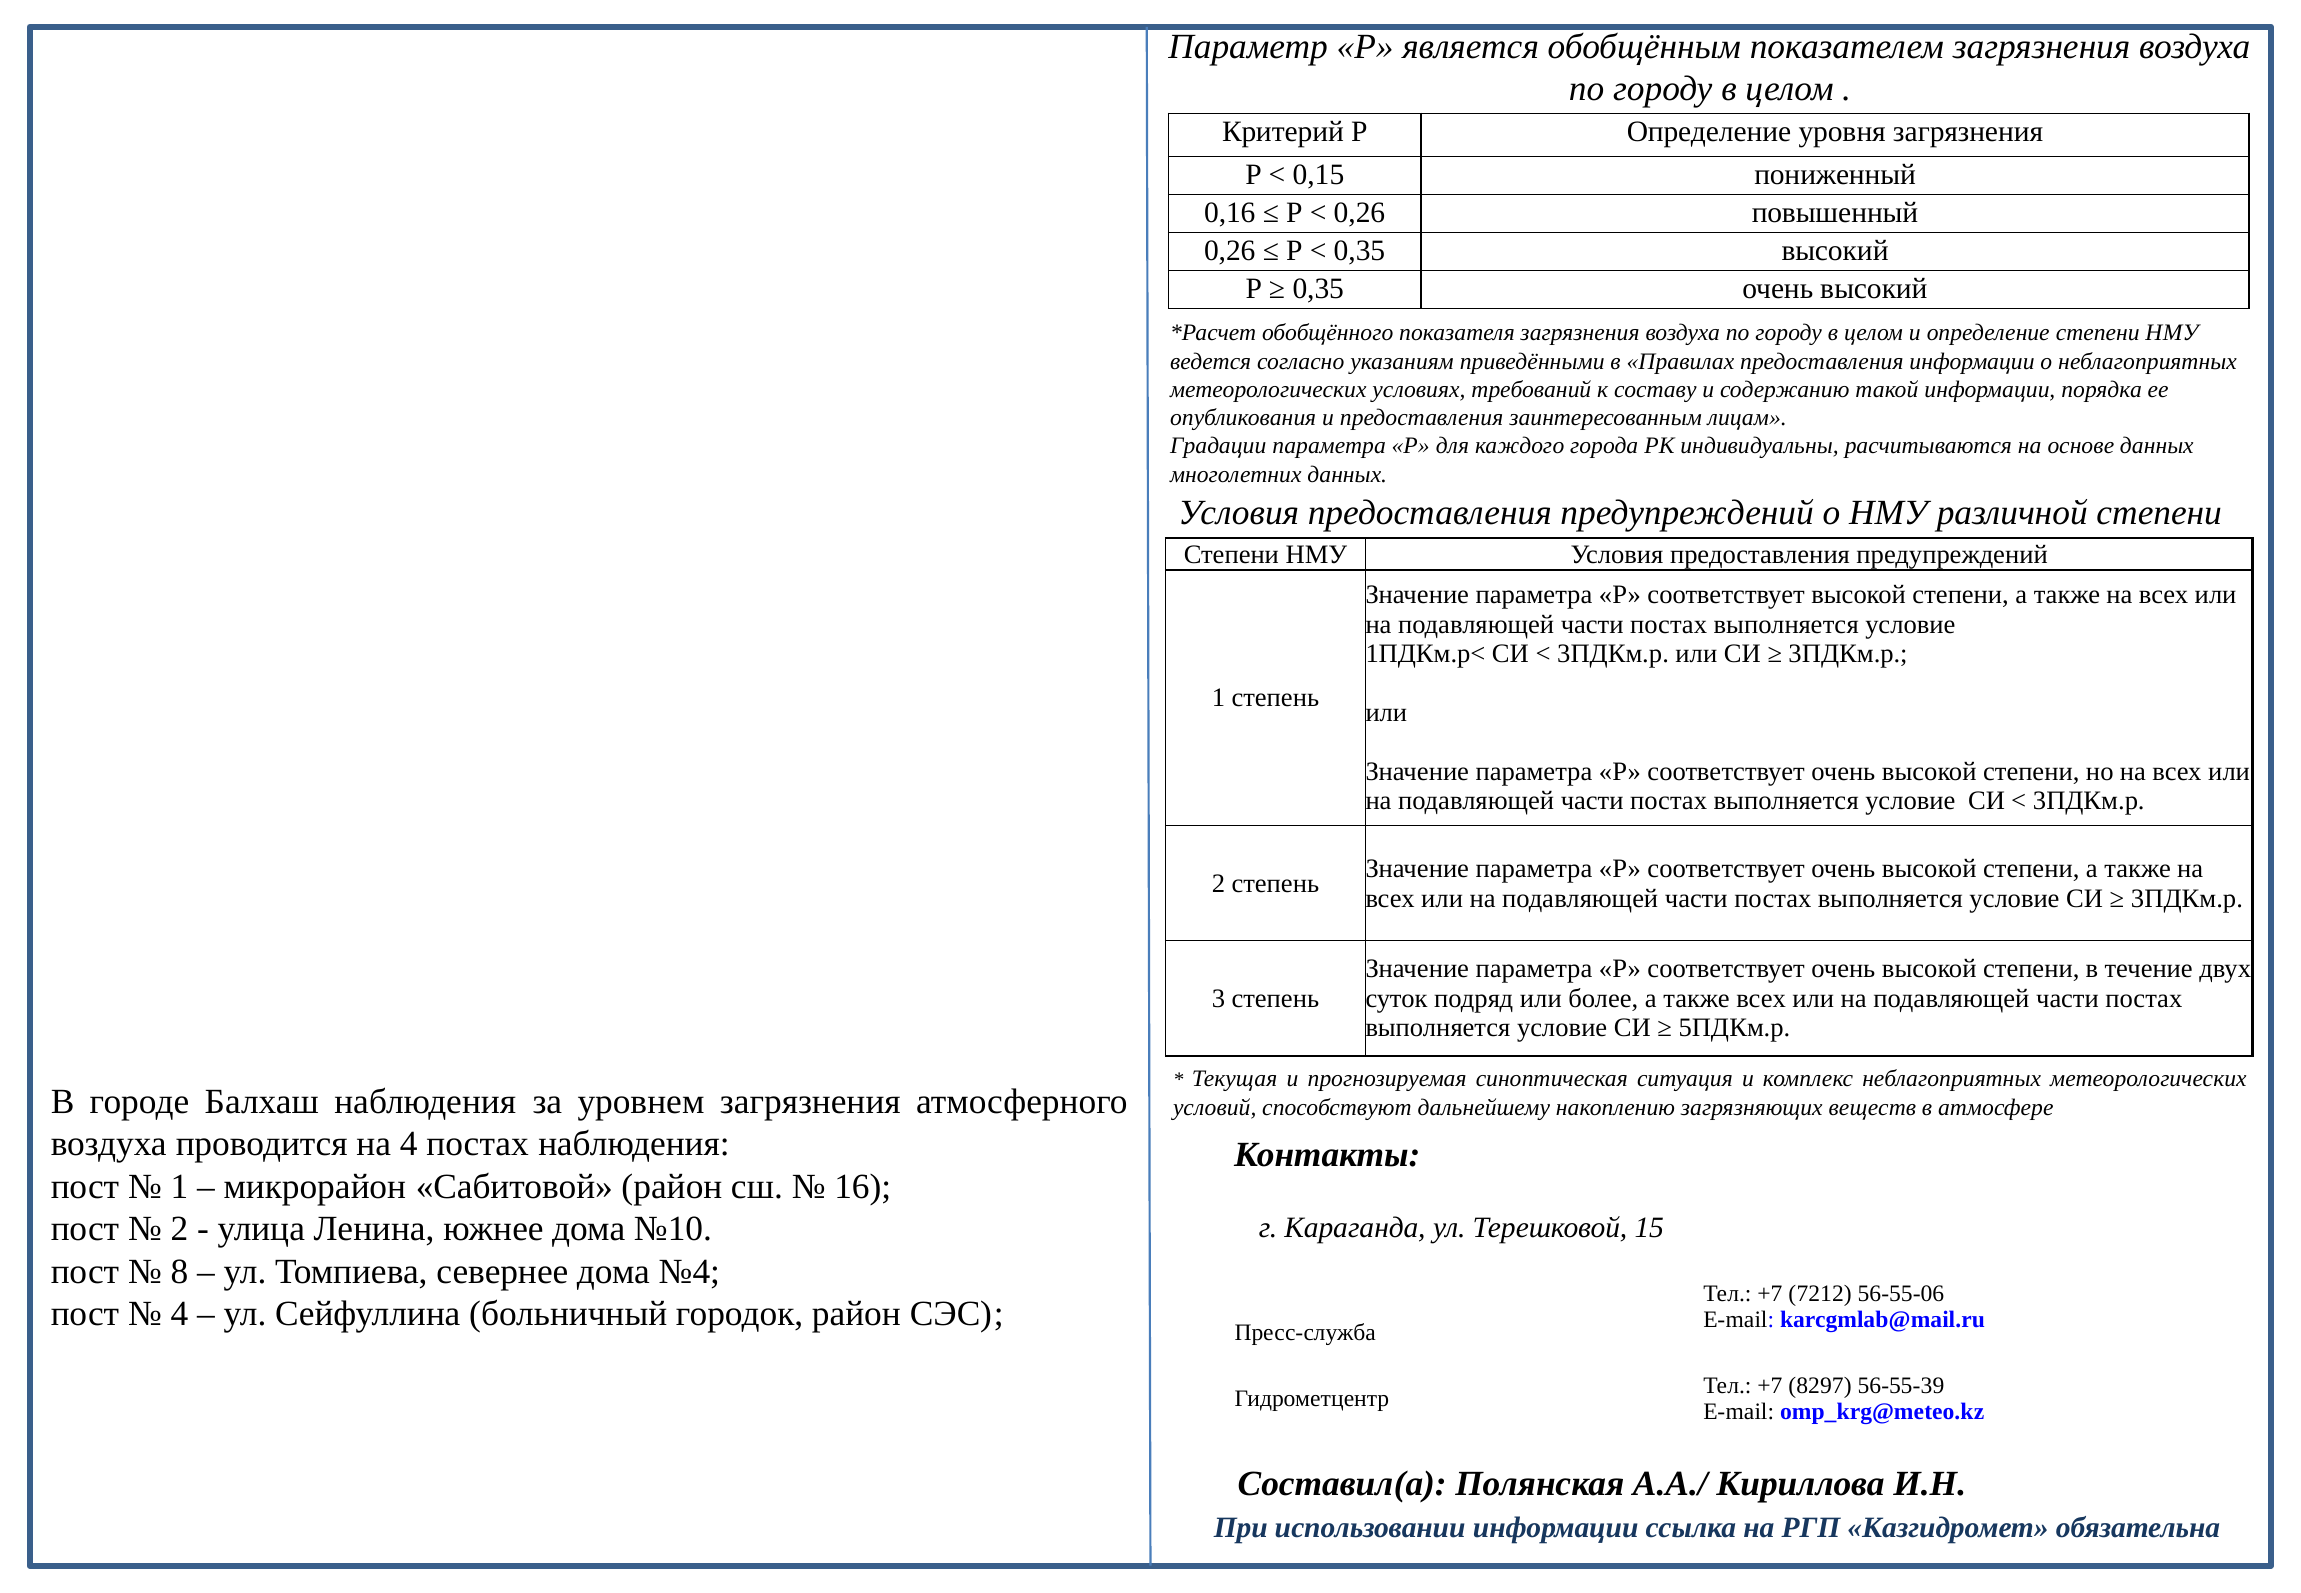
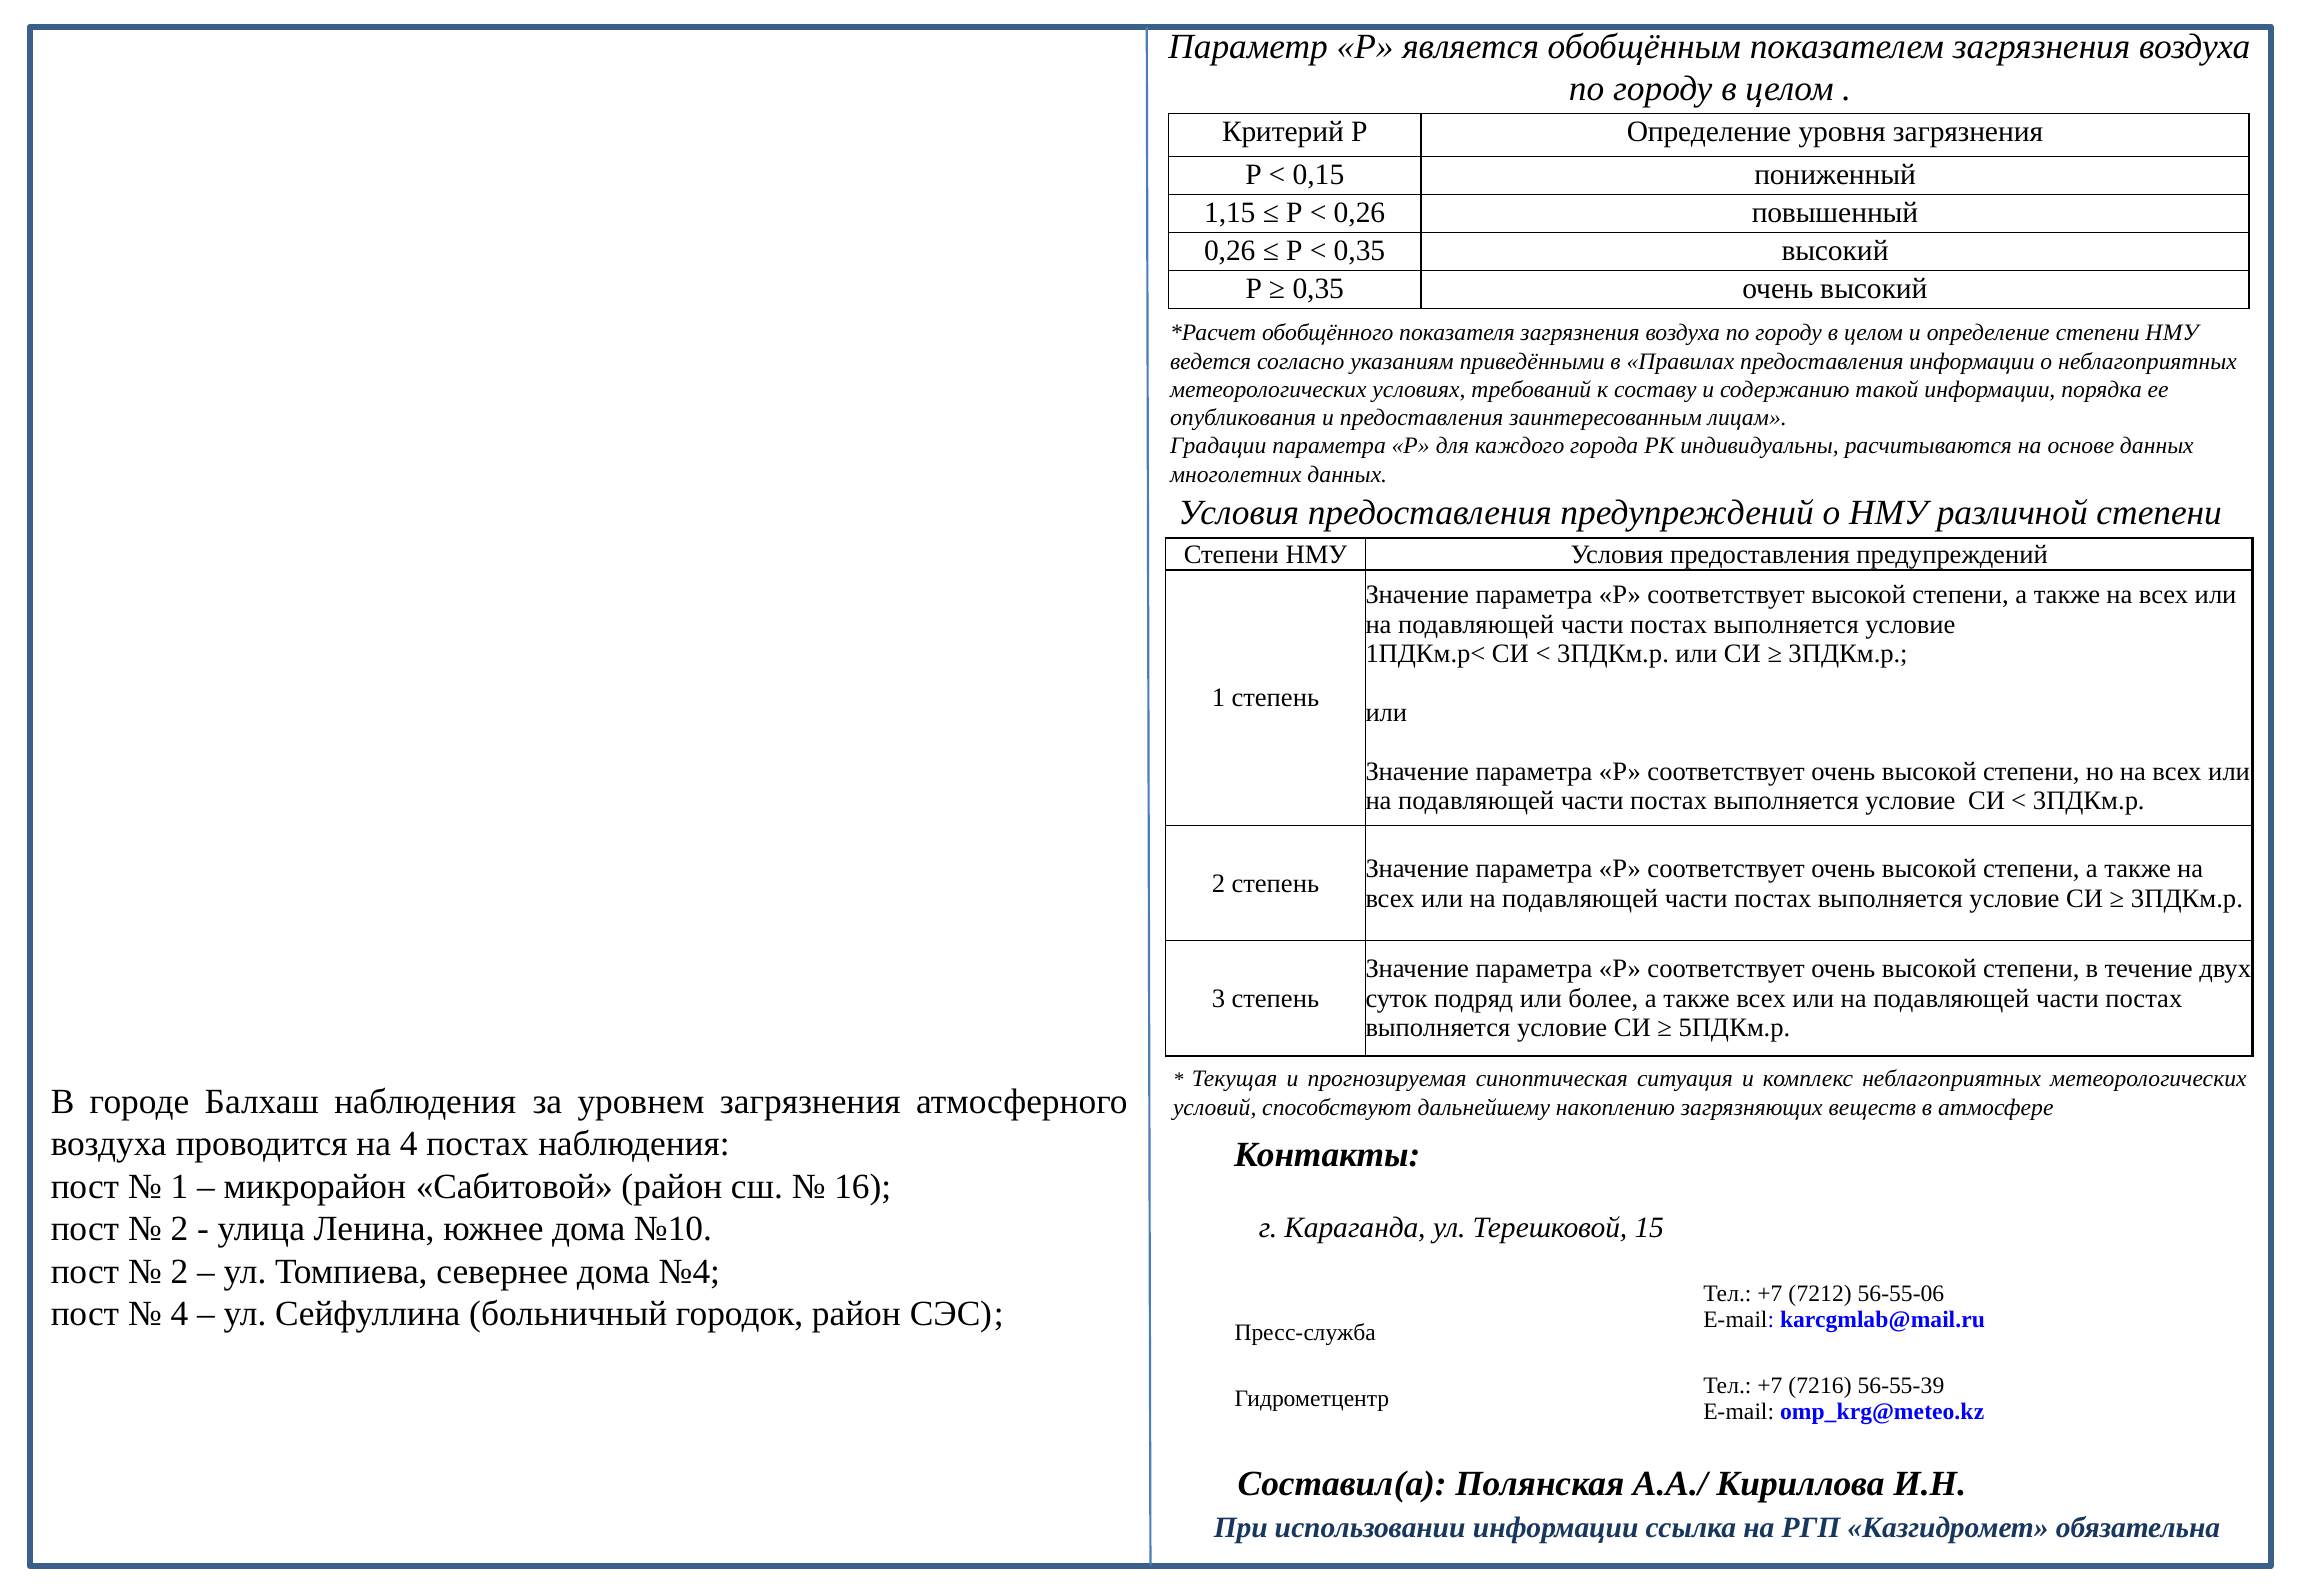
0,16: 0,16 -> 1,15 (1230, 213)
8: 8 -> 2 (179, 1271)
8297: 8297 -> 7216 (1820, 1386)
